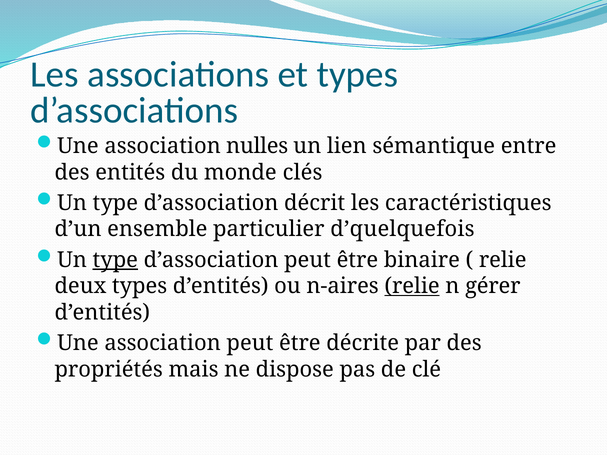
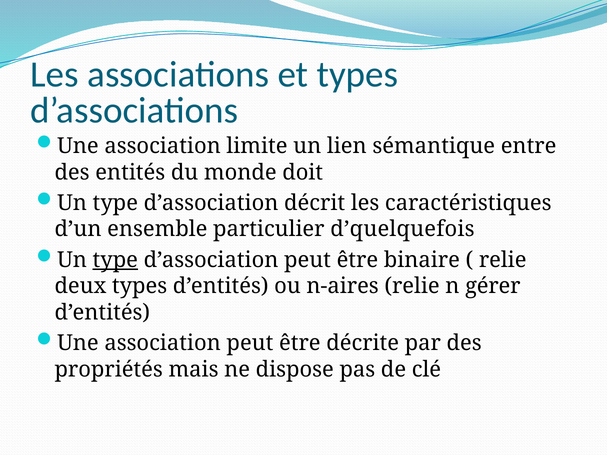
nulles: nulles -> limite (257, 146)
clés: clés -> doit (303, 172)
relie underline: present -> none (412, 286)
